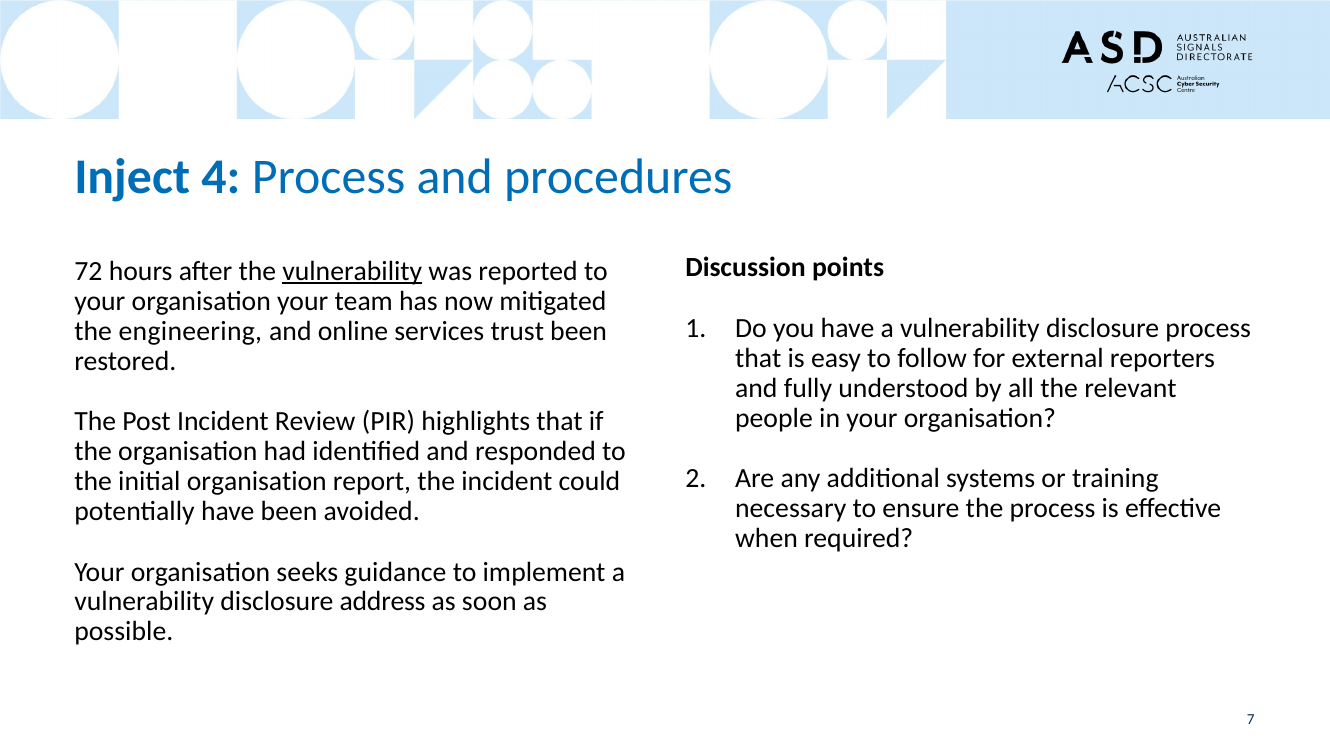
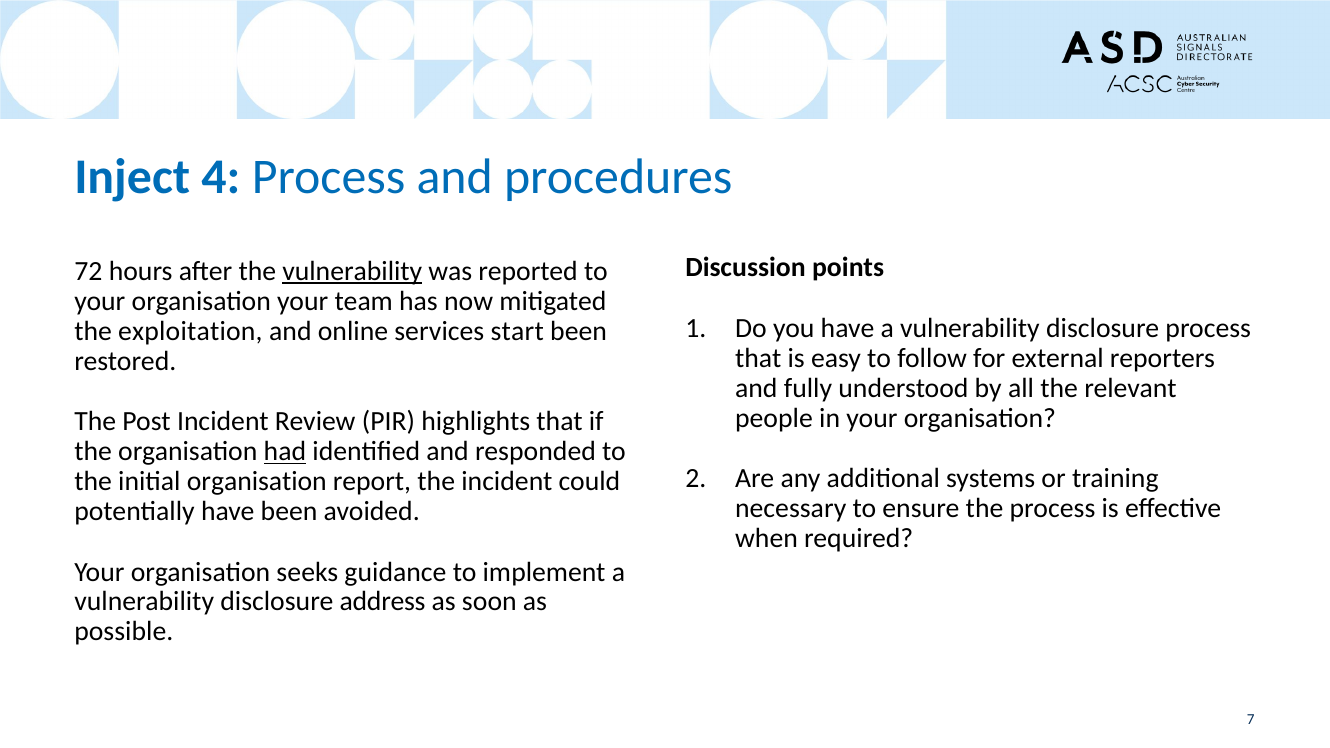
engineering: engineering -> exploitation (190, 331)
trust: trust -> start (517, 331)
had underline: none -> present (285, 452)
